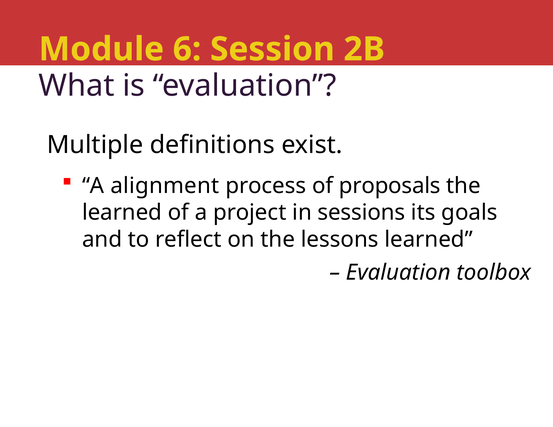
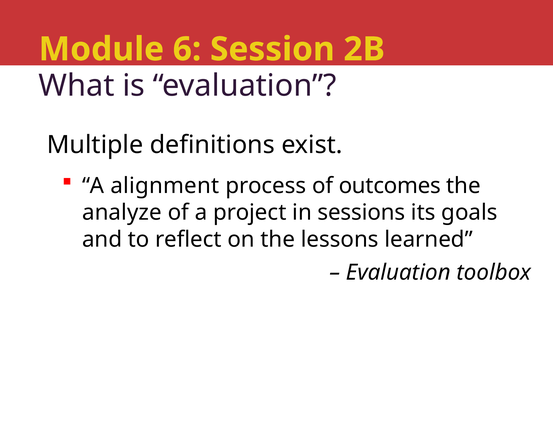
proposals: proposals -> outcomes (390, 186)
learned: learned -> analyze (122, 213)
